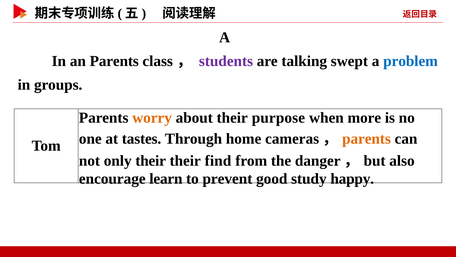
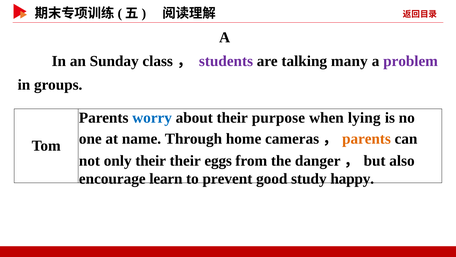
an Parents: Parents -> Sunday (114, 61)
swept: swept -> many (349, 61)
problem colour: blue -> purple (411, 61)
worry colour: orange -> blue (152, 118)
more: more -> lying (364, 118)
tastes: tastes -> name (141, 139)
find: find -> eggs (218, 161)
